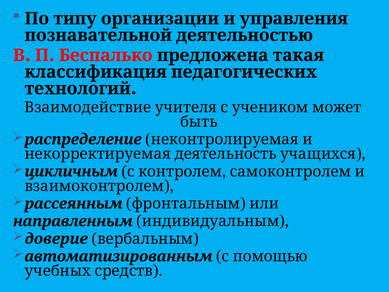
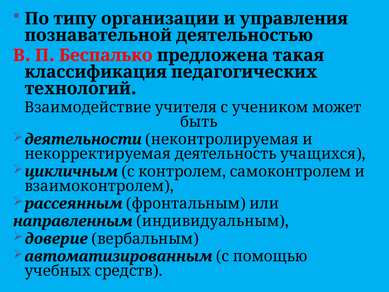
распределение: распределение -> деятельности (83, 139)
